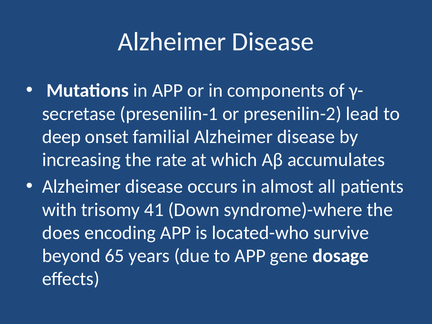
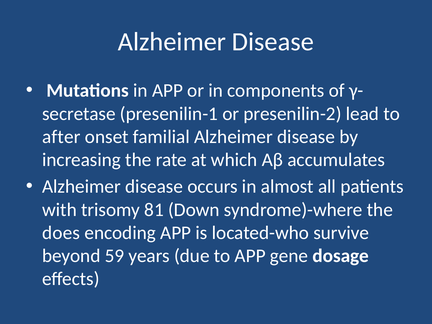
deep: deep -> after (61, 137)
41: 41 -> 81 (154, 210)
65: 65 -> 59 (114, 256)
